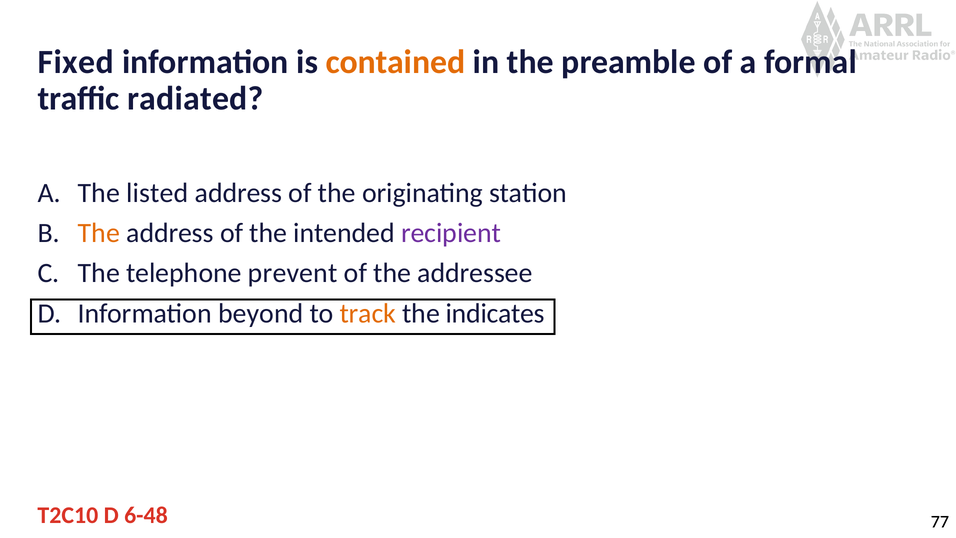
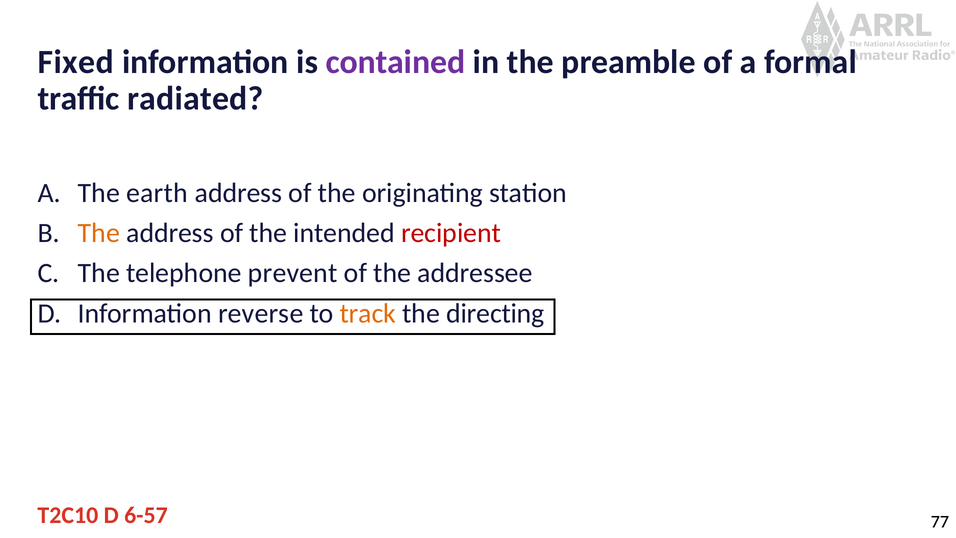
contained colour: orange -> purple (395, 62)
listed: listed -> earth (157, 193)
recipient colour: purple -> red (451, 233)
beyond: beyond -> reverse (261, 313)
indicates: indicates -> directing (495, 313)
6-48: 6-48 -> 6-57 (146, 515)
